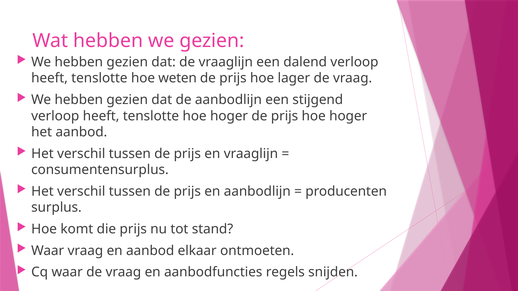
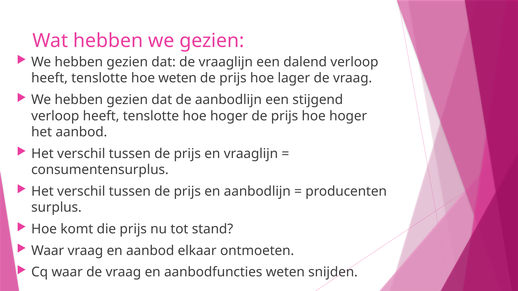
aanbodfuncties regels: regels -> weten (285, 272)
